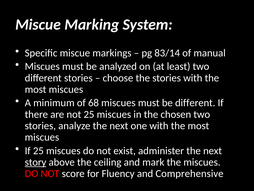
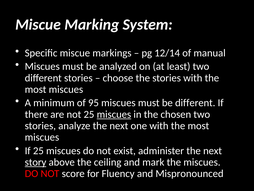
83/14: 83/14 -> 12/14 (167, 53)
68: 68 -> 95 (93, 103)
miscues underline: none -> present (114, 114)
Comprehensive: Comprehensive -> Mispronounced (190, 173)
